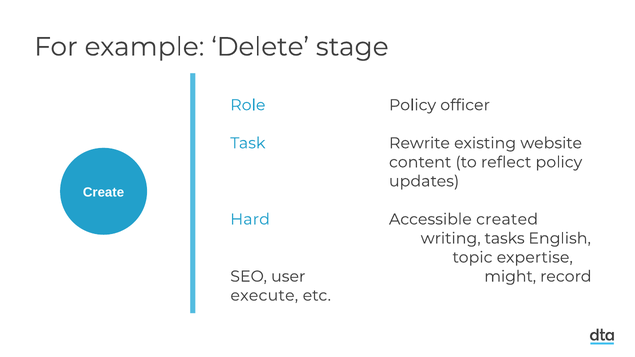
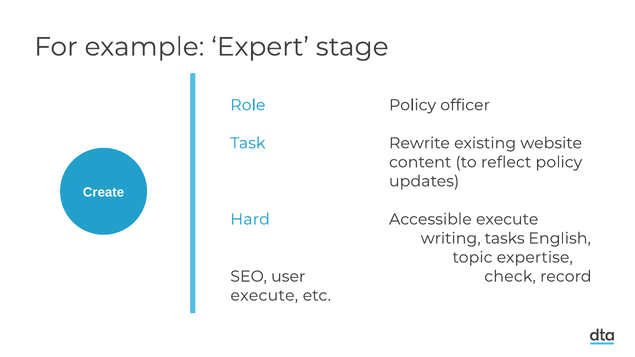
Delete: Delete -> Expert (260, 47)
Accessible created: created -> execute (507, 219)
might: might -> check (510, 277)
